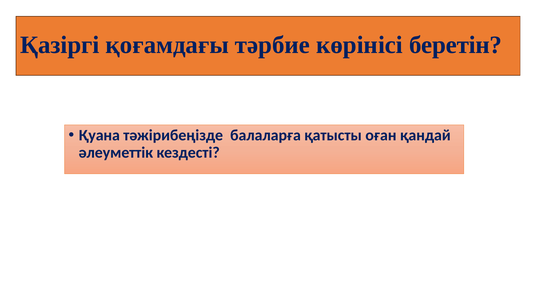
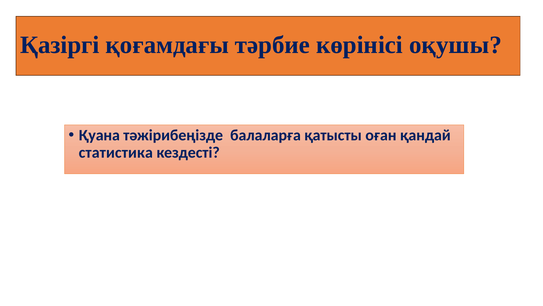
беретін: беретін -> оқушы (455, 45)
әлеуметтік: әлеуметтік -> статистика (116, 152)
